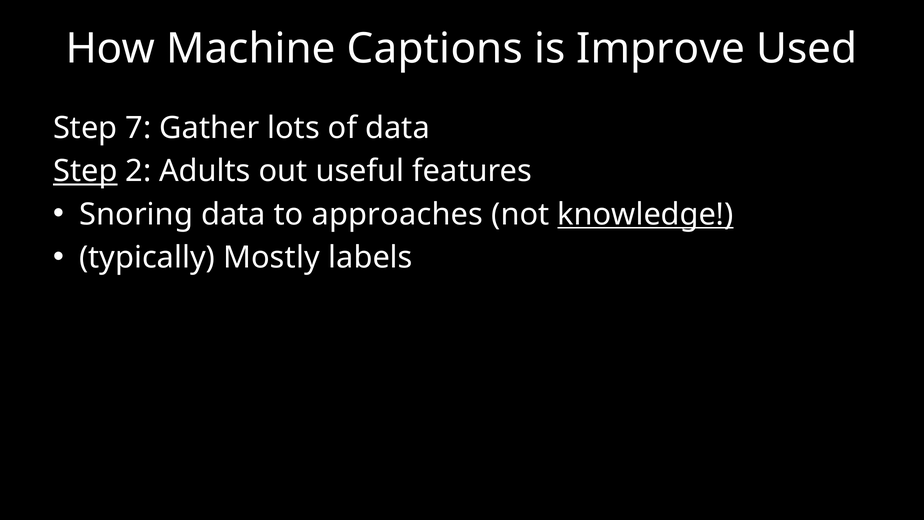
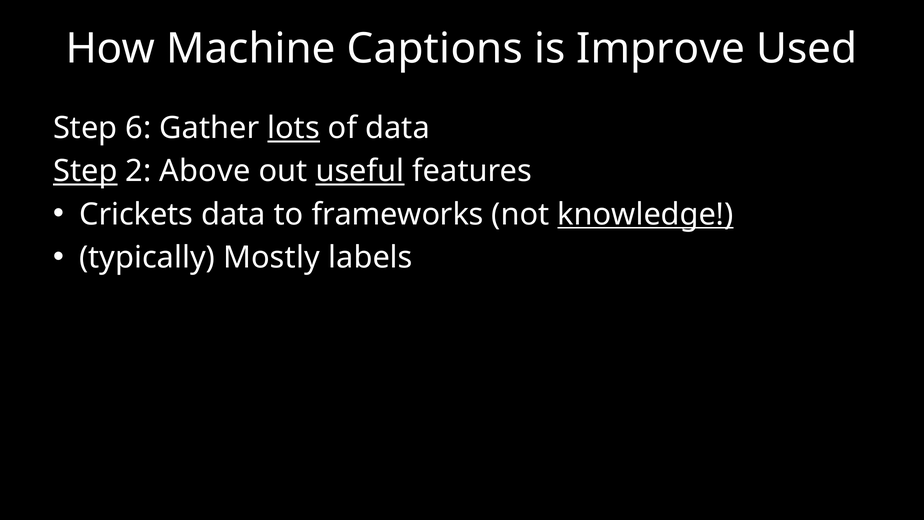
7: 7 -> 6 (138, 128)
lots underline: none -> present (294, 128)
Adults: Adults -> Above (205, 171)
useful underline: none -> present (360, 171)
Snoring: Snoring -> Crickets (136, 214)
approaches: approaches -> frameworks (398, 214)
